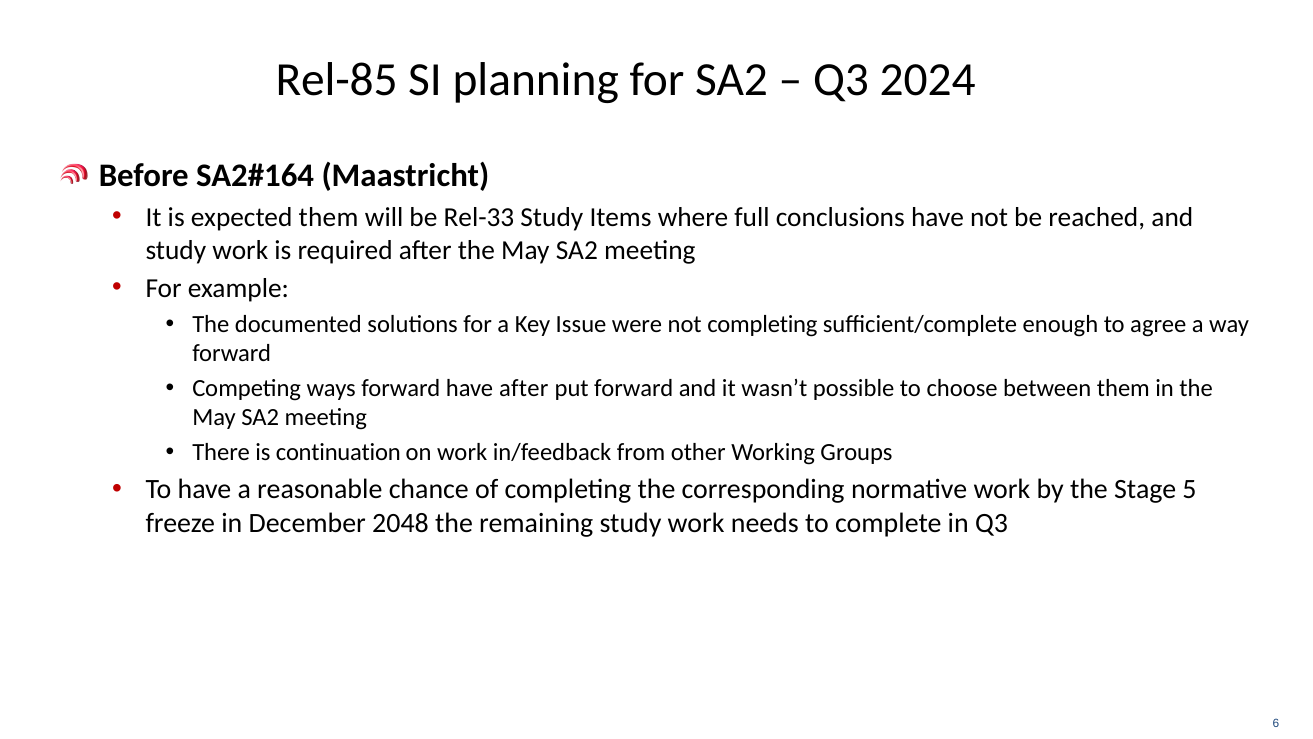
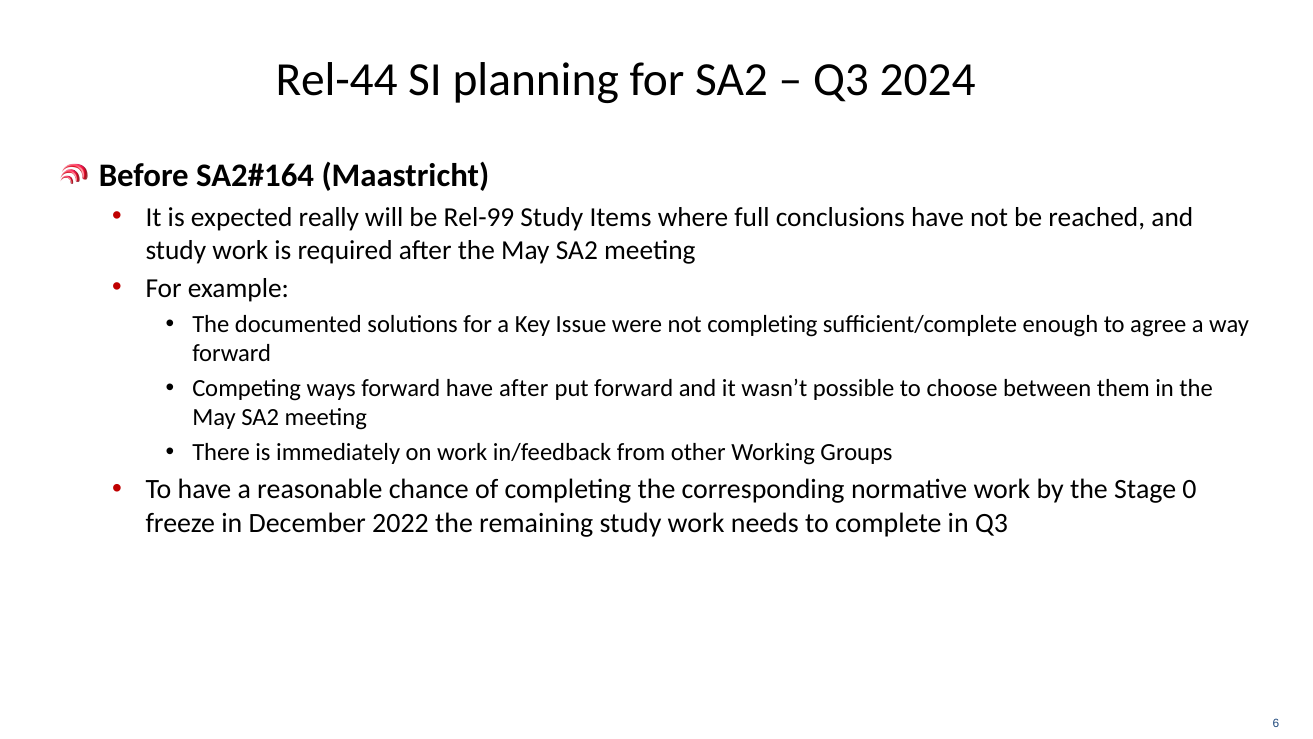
Rel-85: Rel-85 -> Rel-44 (337, 79)
expected them: them -> really (329, 217)
Rel-33: Rel-33 -> Rel-99 (479, 217)
continuation: continuation -> immediately (338, 452)
5: 5 -> 0 (1189, 489)
2048: 2048 -> 2022 (400, 523)
